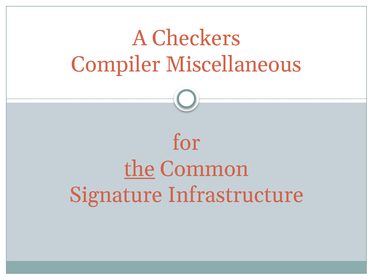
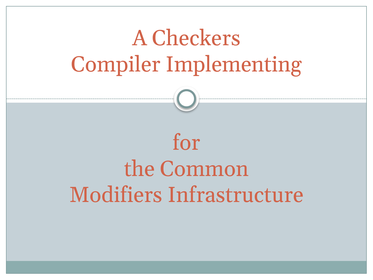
Miscellaneous: Miscellaneous -> Implementing (234, 64)
the underline: present -> none (140, 169)
Signature: Signature -> Modifiers (116, 195)
